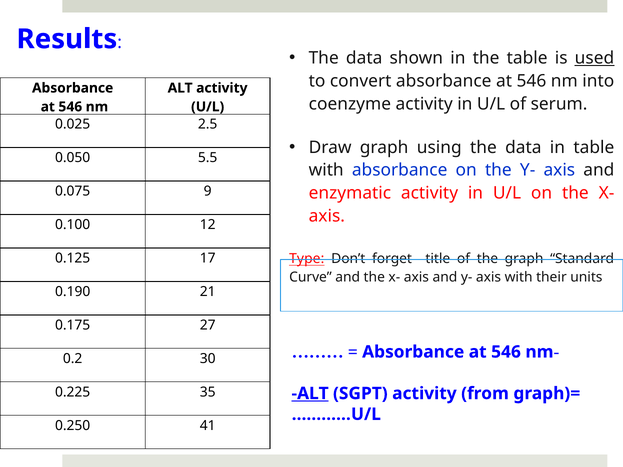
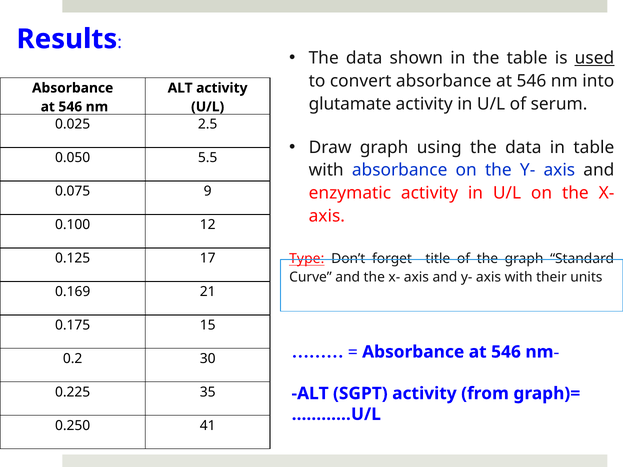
coenzyme: coenzyme -> glutamate (350, 104)
0.190: 0.190 -> 0.169 (73, 292)
27: 27 -> 15 (208, 325)
ALT underline: present -> none (310, 394)
